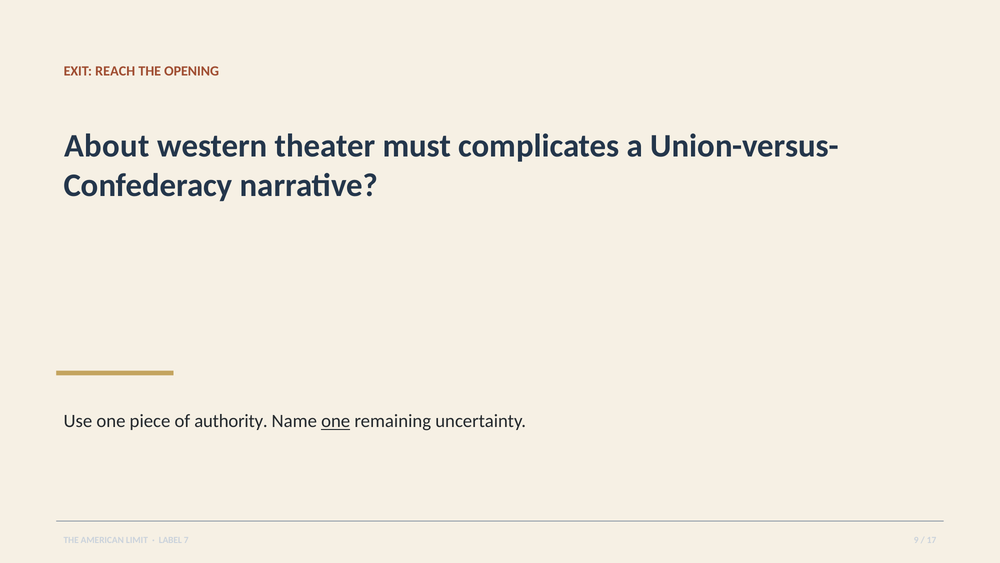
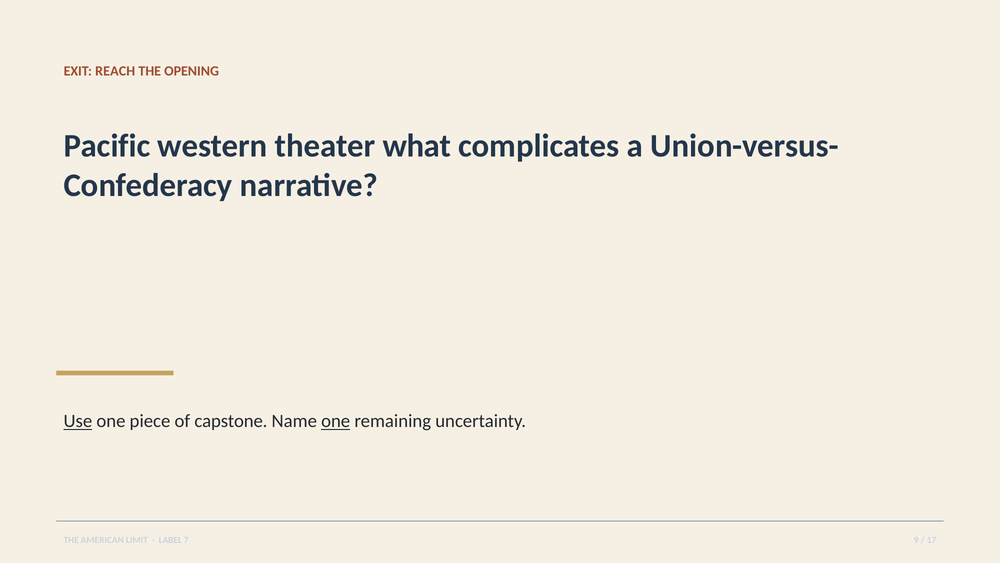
About: About -> Pacific (107, 146)
must: must -> what (417, 146)
Use underline: none -> present (78, 421)
authority: authority -> capstone (231, 421)
